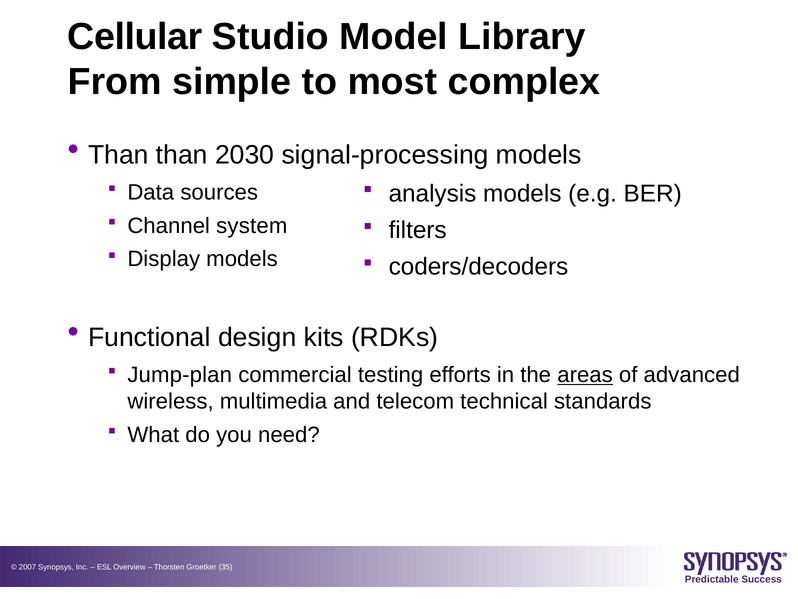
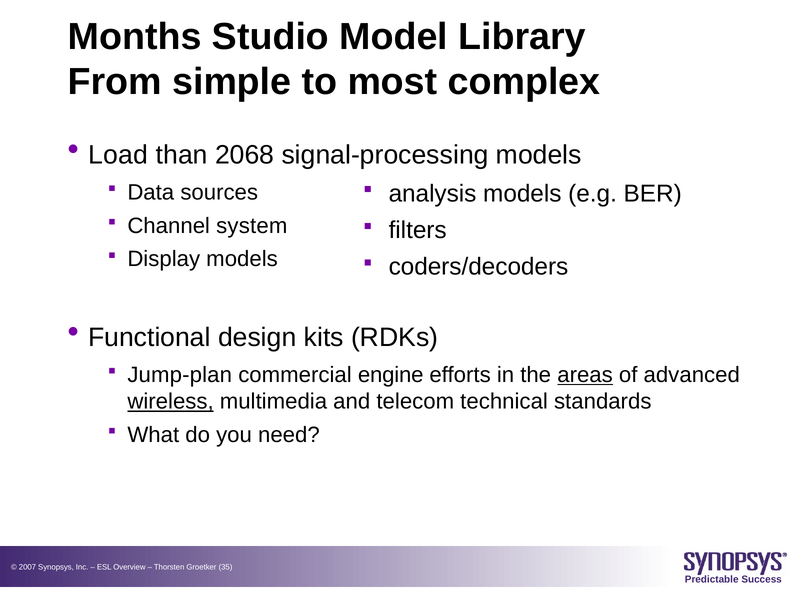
Cellular: Cellular -> Months (135, 37)
Than: Than -> Load (118, 155)
2030: 2030 -> 2068 (245, 155)
testing: testing -> engine (391, 375)
wireless underline: none -> present (171, 401)
